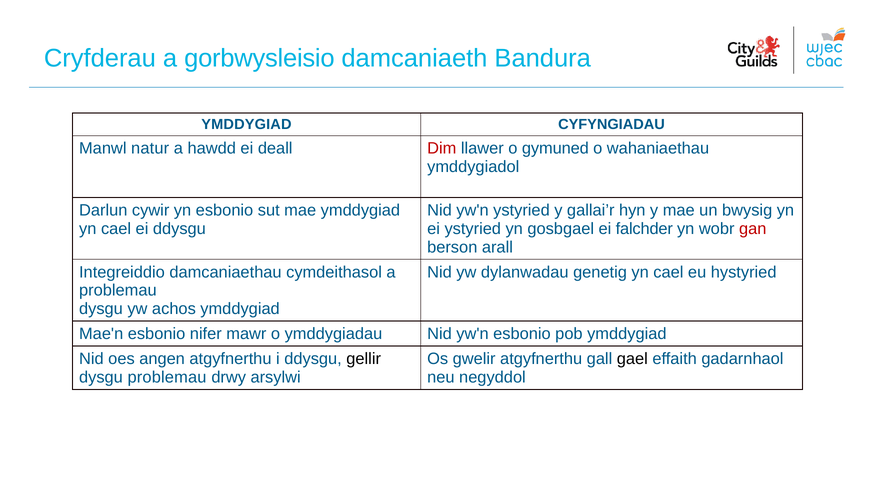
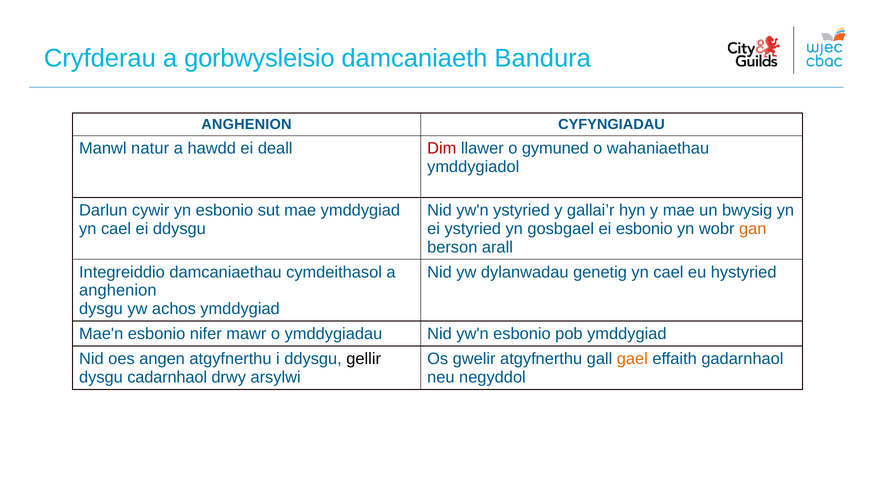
YMDDYGIAD: YMDDYGIAD -> ANGHENION (246, 124)
ei falchder: falchder -> esbonio (644, 229)
gan colour: red -> orange (753, 229)
problemau: problemau -> anghenion (118, 290)
gael colour: black -> orange (632, 359)
dysgu problemau: problemau -> cadarnhaol (167, 377)
